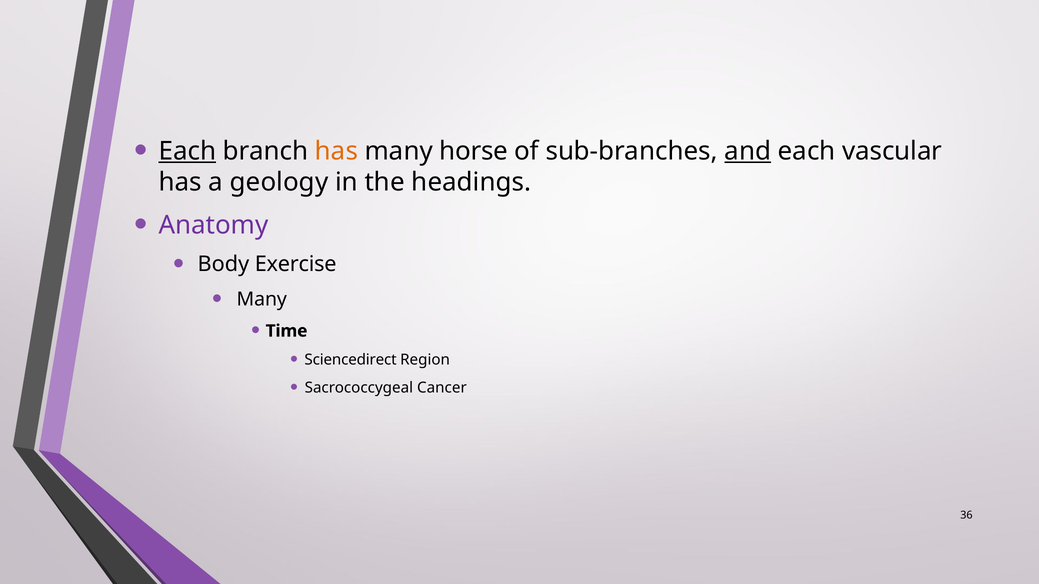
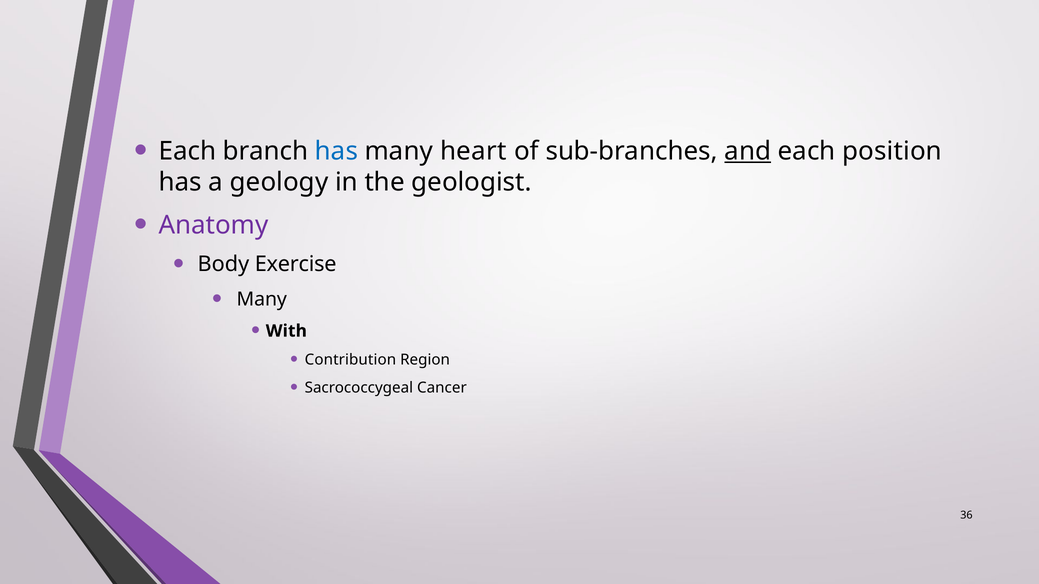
Each underline: present -> none (187, 151)
has colour: orange -> blue (336, 151)
horse: horse -> heart (473, 151)
vascular: vascular -> position (892, 151)
headings: headings -> geologist (471, 182)
Time: Time -> With (286, 331)
Sciencedirect: Sciencedirect -> Contribution (350, 360)
